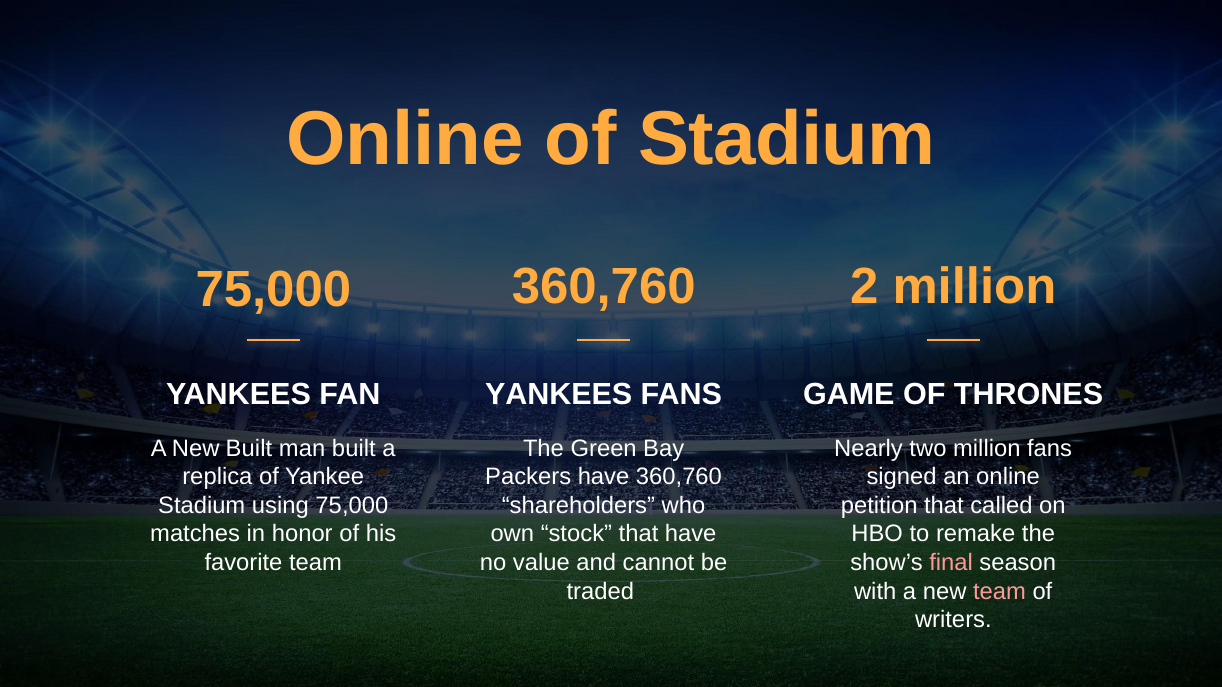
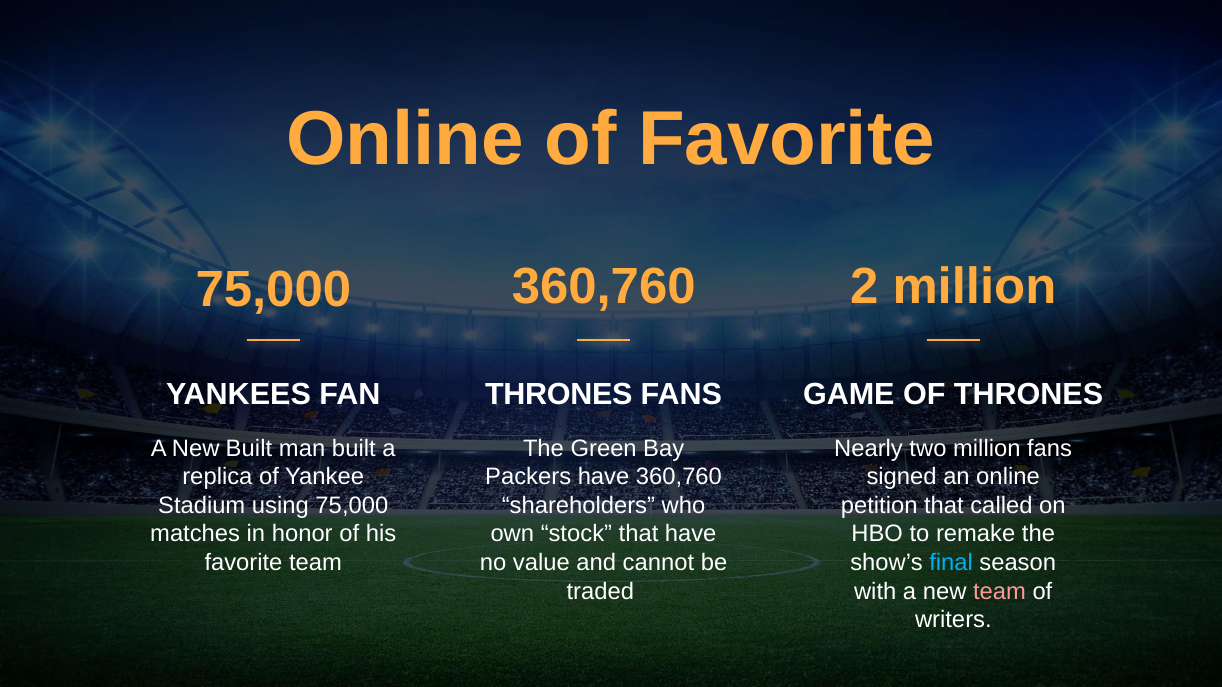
of Stadium: Stadium -> Favorite (787, 139)
YANKEES: YANKEES -> THRONES (559, 394)
final colour: pink -> light blue (951, 563)
